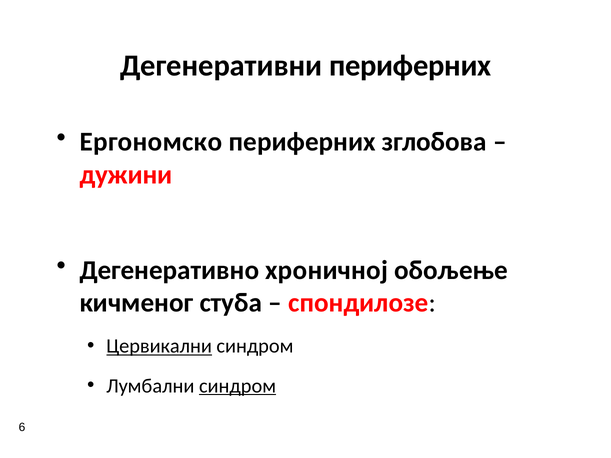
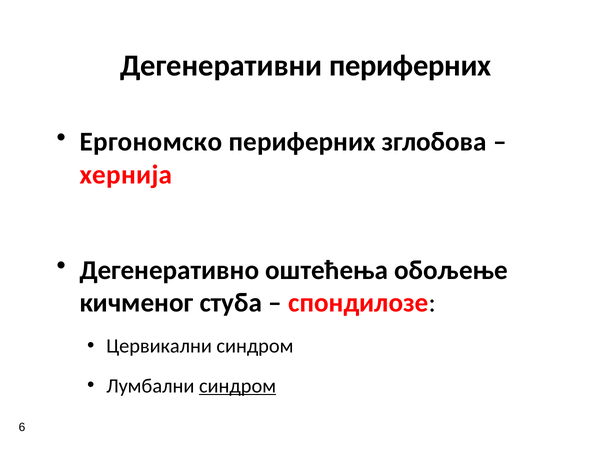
дужини: дужини -> хернија (126, 175)
хроничној: хроничној -> оштећења (327, 270)
Цервикални underline: present -> none (159, 346)
